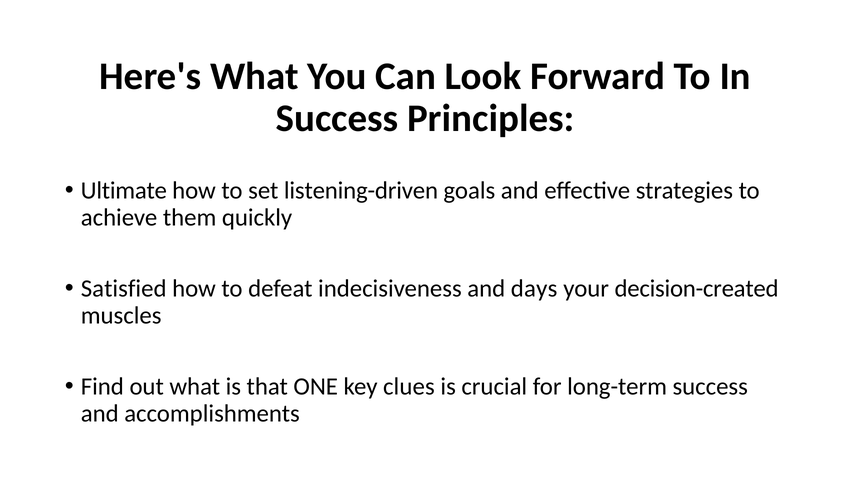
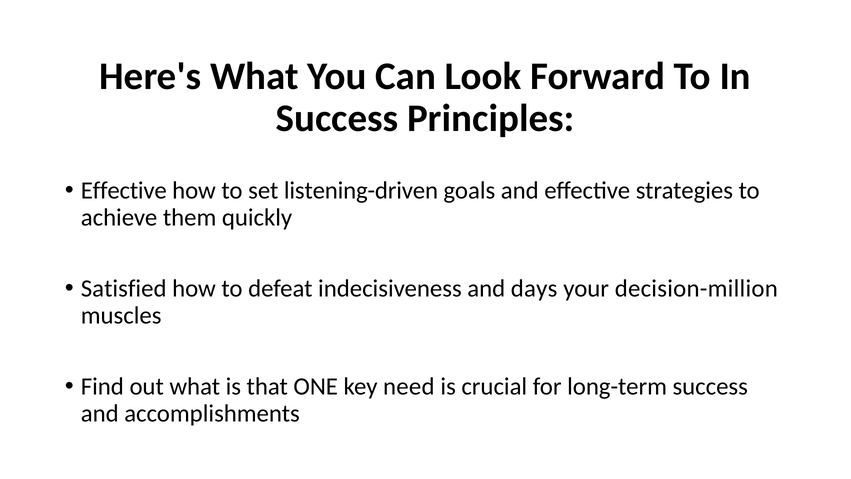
Ultimate: Ultimate -> Effective (124, 190)
decision-created: decision-created -> decision-million (696, 288)
clues: clues -> need (409, 386)
